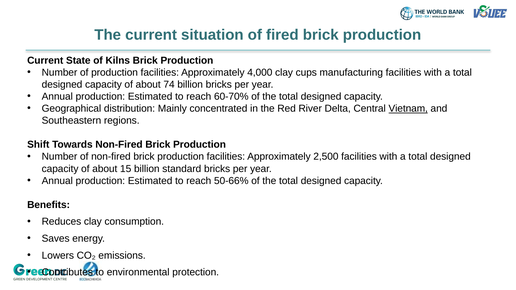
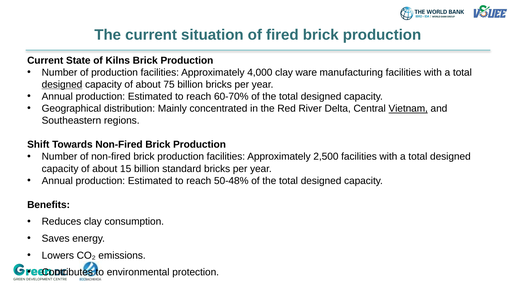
cups: cups -> ware (306, 73)
designed underline: none -> present (62, 85)
74: 74 -> 75 (169, 85)
50-66%: 50-66% -> 50-48% (231, 181)
